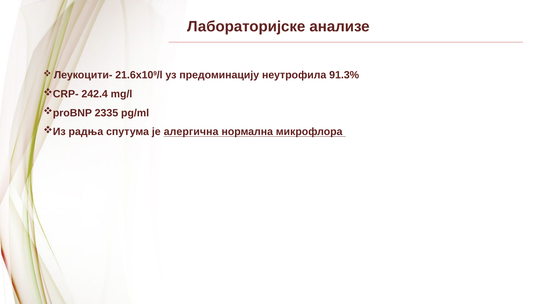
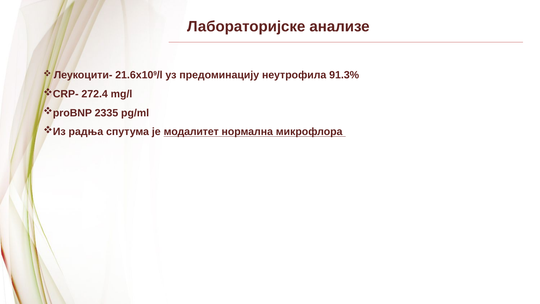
242.4: 242.4 -> 272.4 (95, 94)
алергична: алергична -> модалитет (191, 132)
